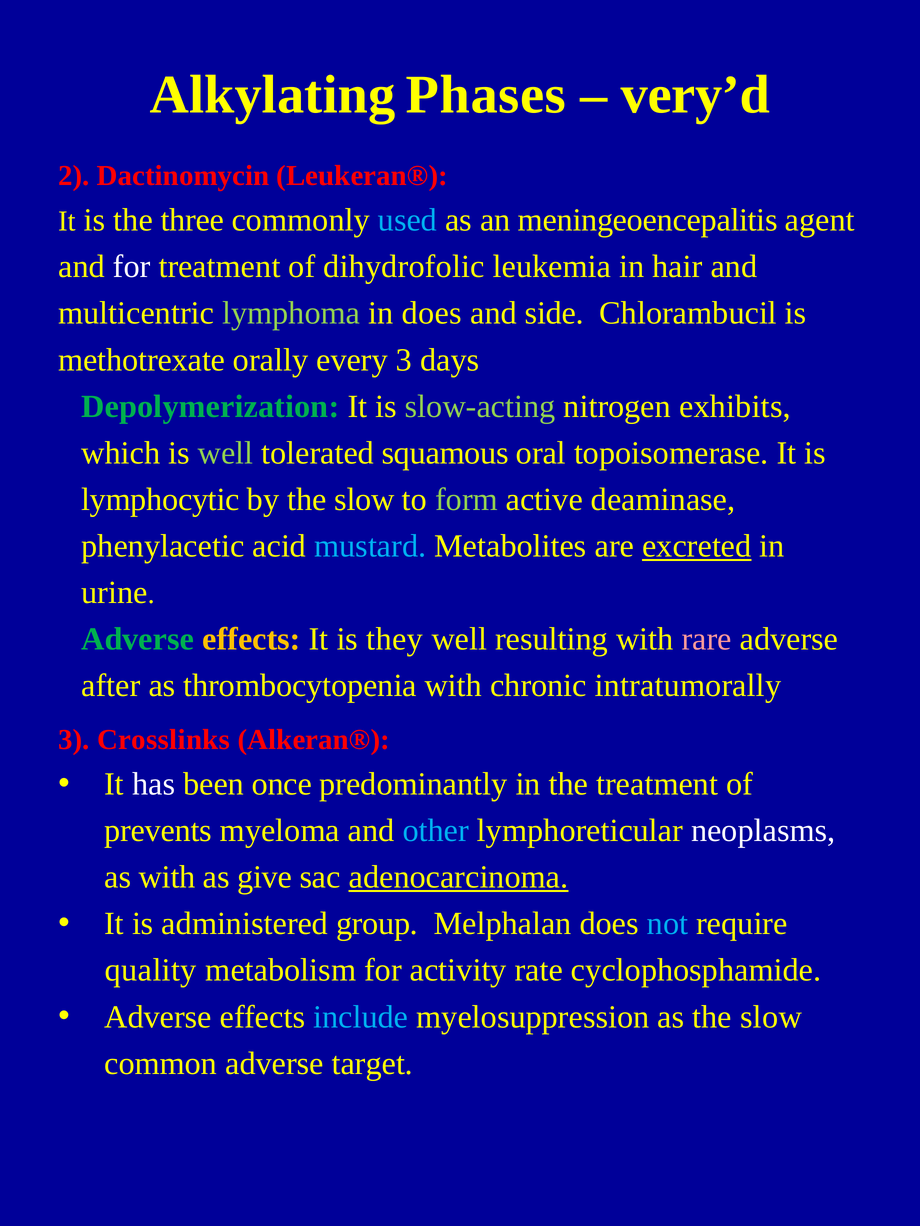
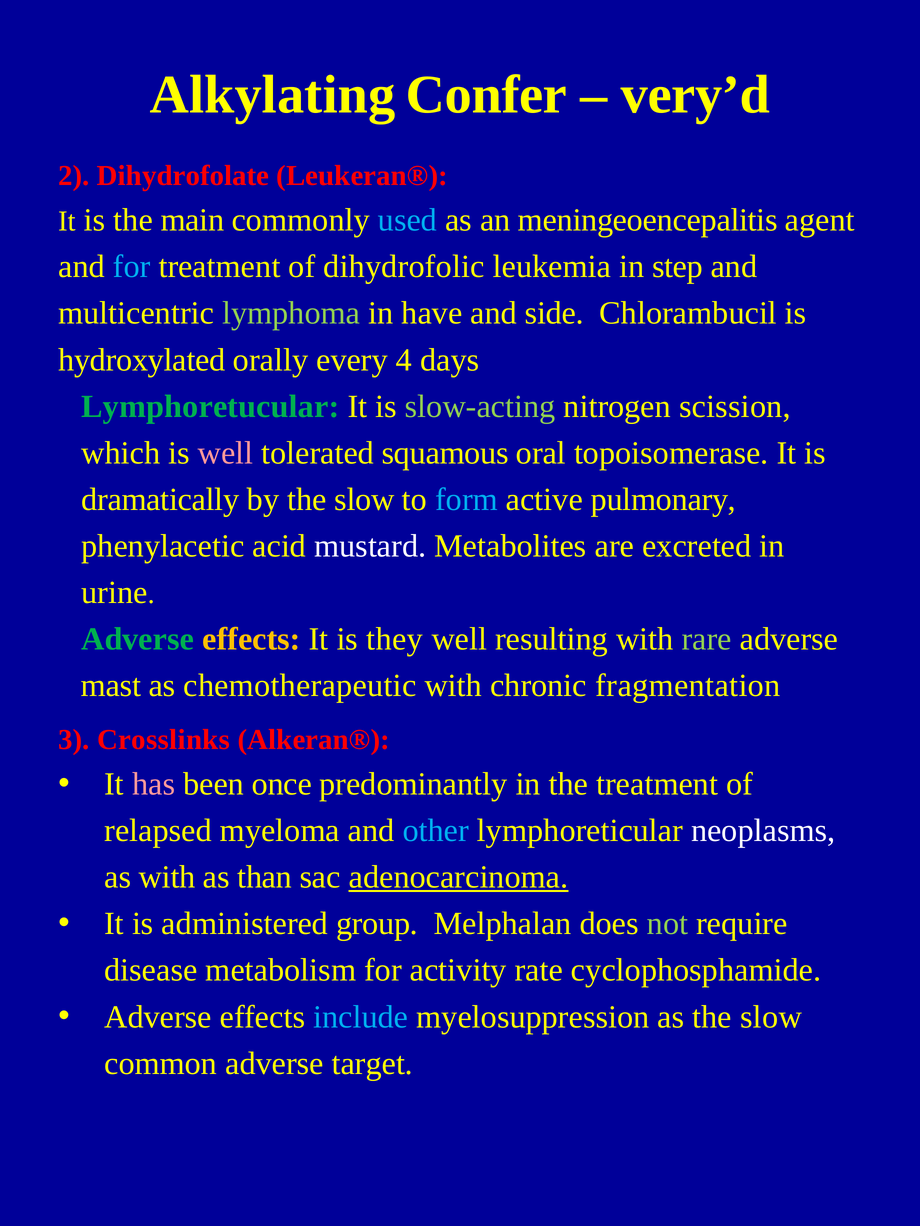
Phases: Phases -> Confer (487, 95)
Dactinomycin: Dactinomycin -> Dihydrofolate (183, 176)
three: three -> main (192, 220)
for colour: white -> light blue (132, 267)
hair: hair -> step (678, 267)
in does: does -> have (432, 313)
methotrexate: methotrexate -> hydroxylated (142, 360)
every 3: 3 -> 4 (404, 360)
Depolymerization: Depolymerization -> Lymphoretucular (210, 407)
exhibits: exhibits -> scission (735, 407)
well colour: light green -> pink (225, 453)
lymphocytic: lymphocytic -> dramatically (160, 500)
form colour: light green -> light blue (467, 500)
deaminase: deaminase -> pulmonary (663, 500)
mustard colour: light blue -> white (370, 546)
excreted underline: present -> none (697, 546)
rare colour: pink -> light green (707, 639)
after: after -> mast (111, 686)
thrombocytopenia: thrombocytopenia -> chemotherapeutic (300, 686)
intratumorally: intratumorally -> fragmentation (688, 686)
has colour: white -> pink (154, 785)
prevents: prevents -> relapsed (158, 831)
give: give -> than (265, 878)
not colour: light blue -> light green (668, 924)
quality: quality -> disease (151, 971)
